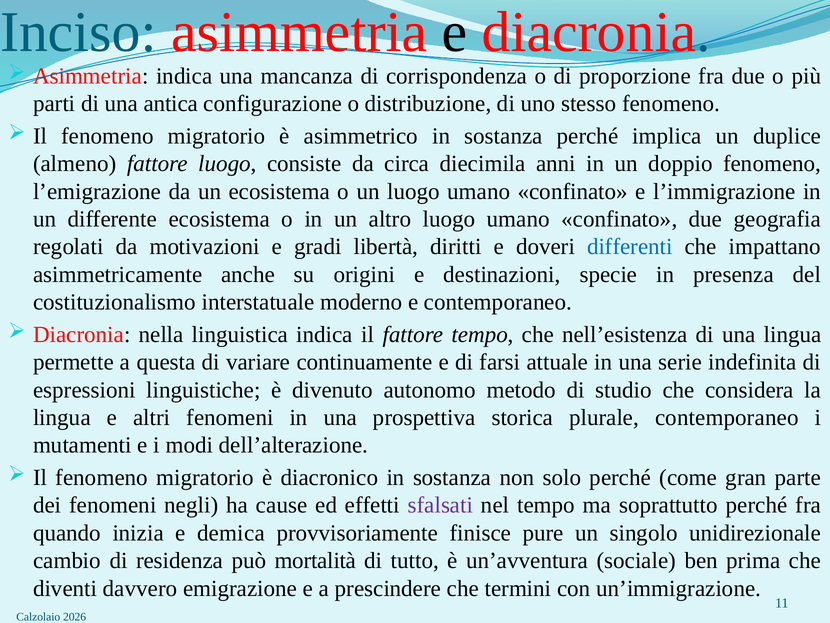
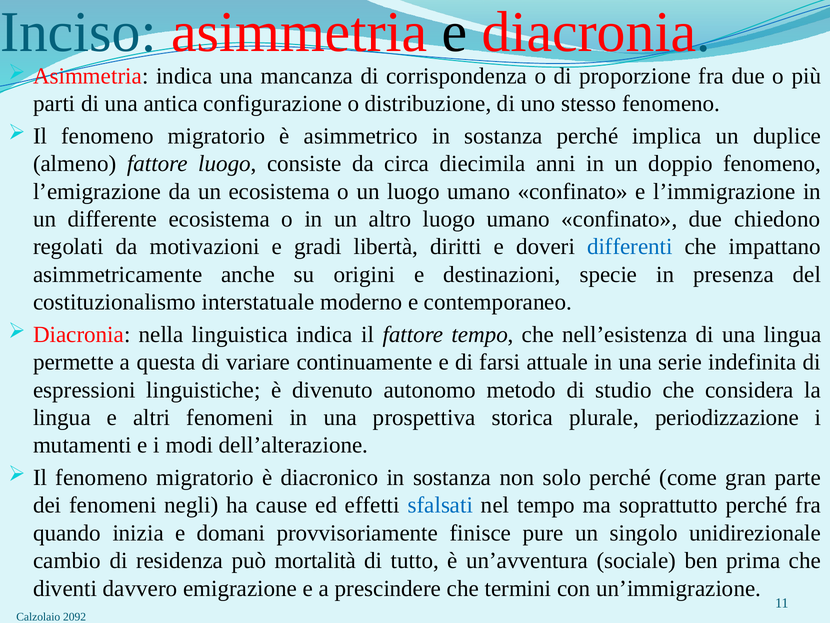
geografia: geografia -> chiedono (777, 219)
plurale contemporaneo: contemporaneo -> periodizzazione (727, 417)
sfalsati colour: purple -> blue (440, 505)
demica: demica -> domani (231, 533)
2026: 2026 -> 2092 (75, 616)
